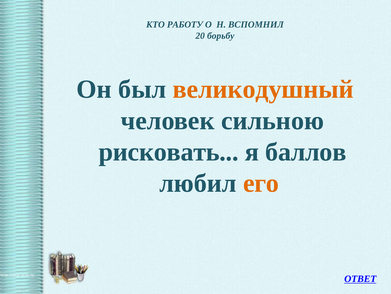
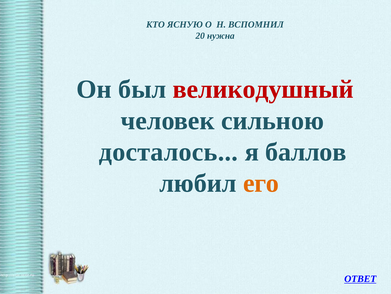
РАБОТУ: РАБОТУ -> ЯСНУЮ (185, 25)
борьбу: борьбу -> нужна (221, 36)
великодушный colour: orange -> red (263, 89)
рисковать: рисковать -> досталось (168, 152)
